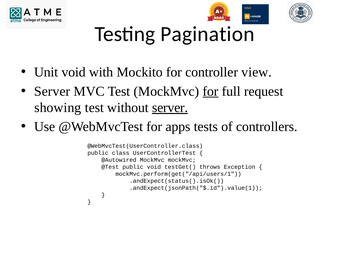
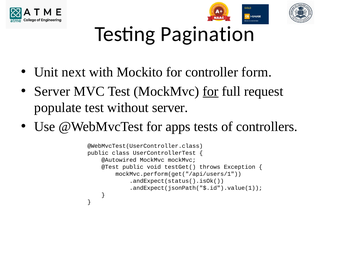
Unit void: void -> next (74, 72)
view: view -> form (257, 72)
showing: showing -> populate (58, 107)
server underline: present -> none (170, 107)
